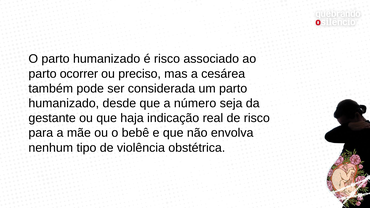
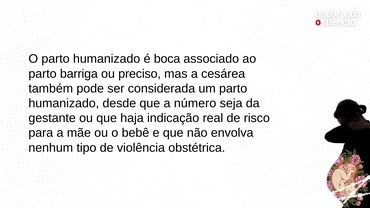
é risco: risco -> boca (167, 59)
ocorrer: ocorrer -> barriga (79, 74)
